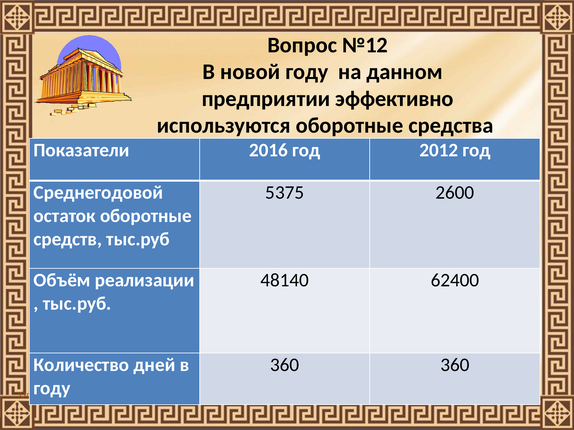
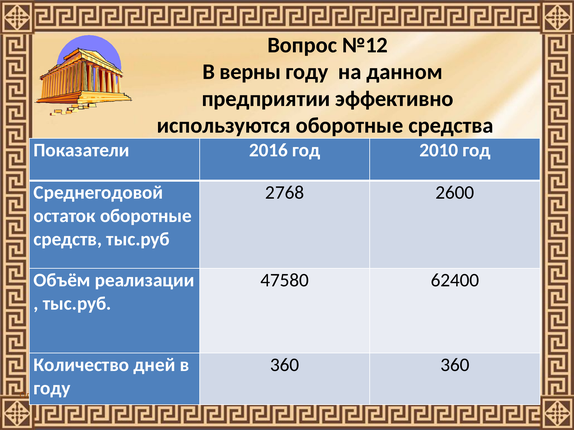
новой: новой -> верны (250, 72)
2012: 2012 -> 2010 (439, 150)
5375: 5375 -> 2768 (285, 193)
48140: 48140 -> 47580 (285, 280)
